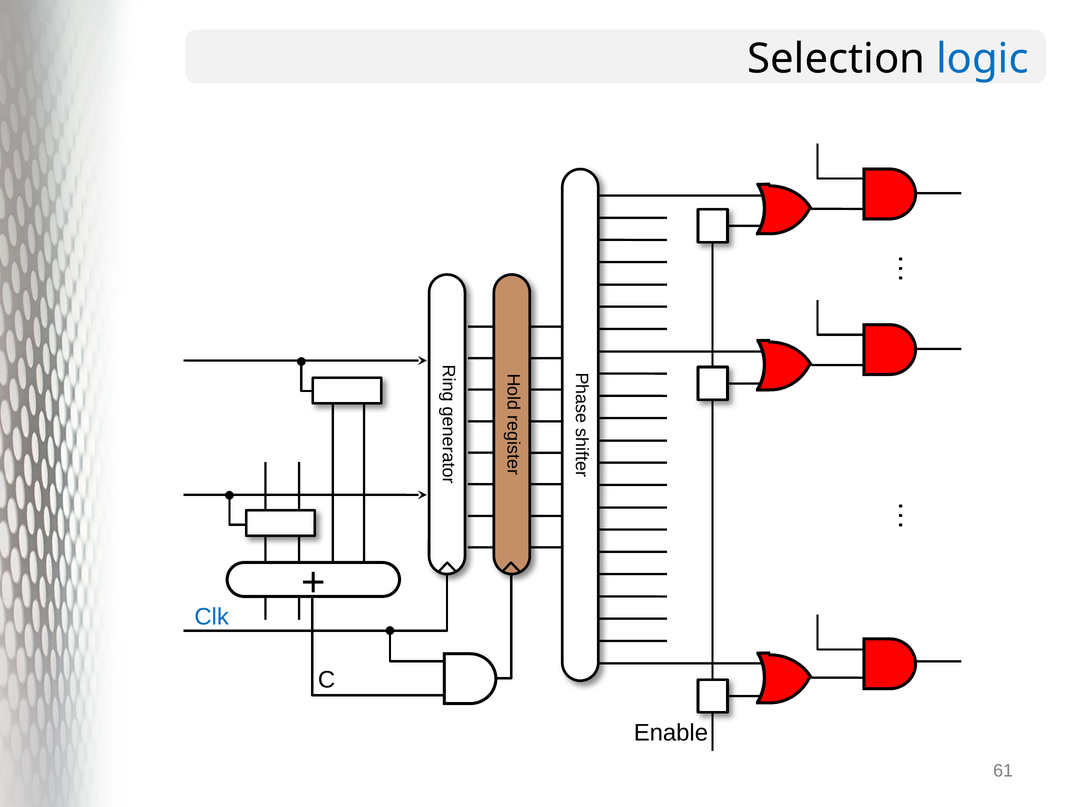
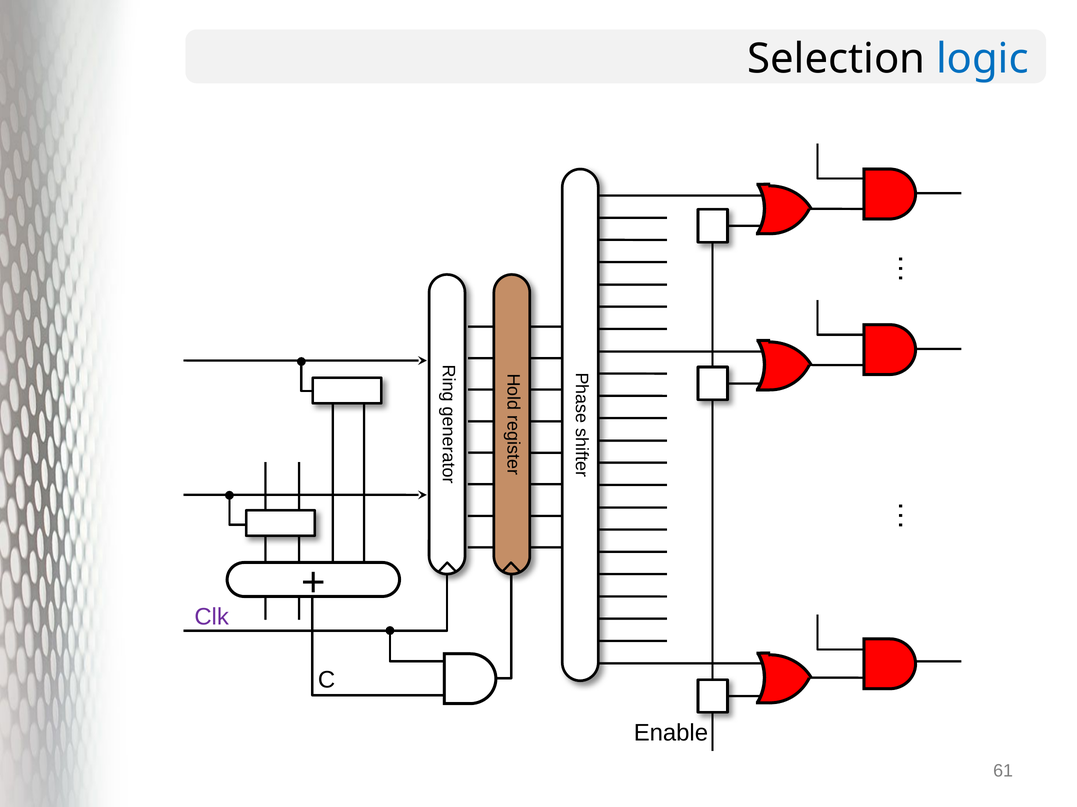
Clk colour: blue -> purple (212, 617)
